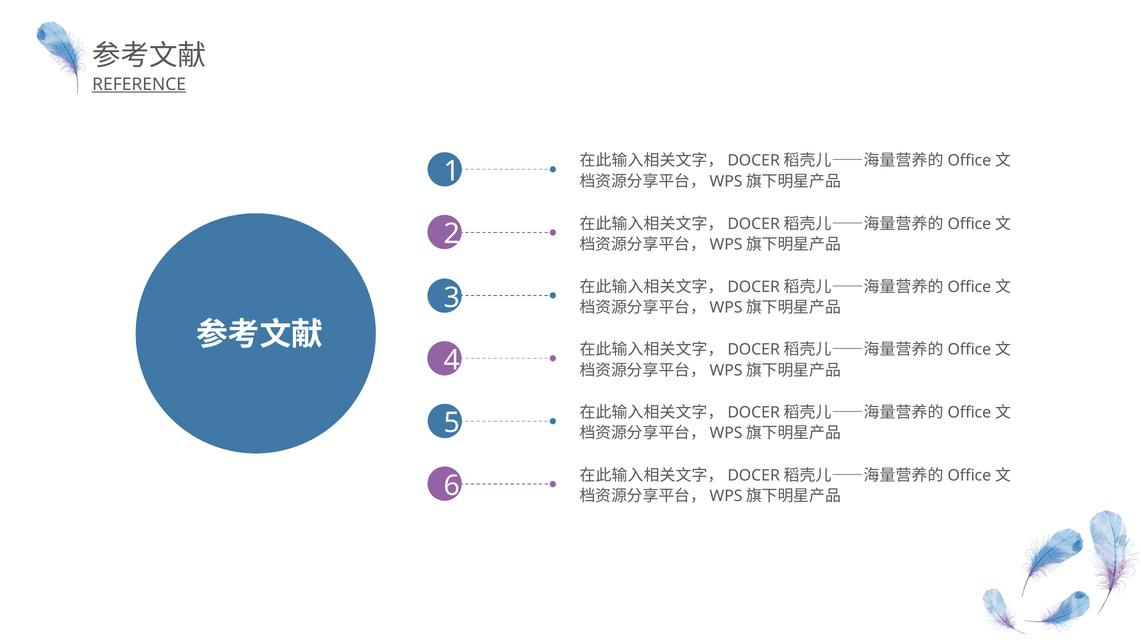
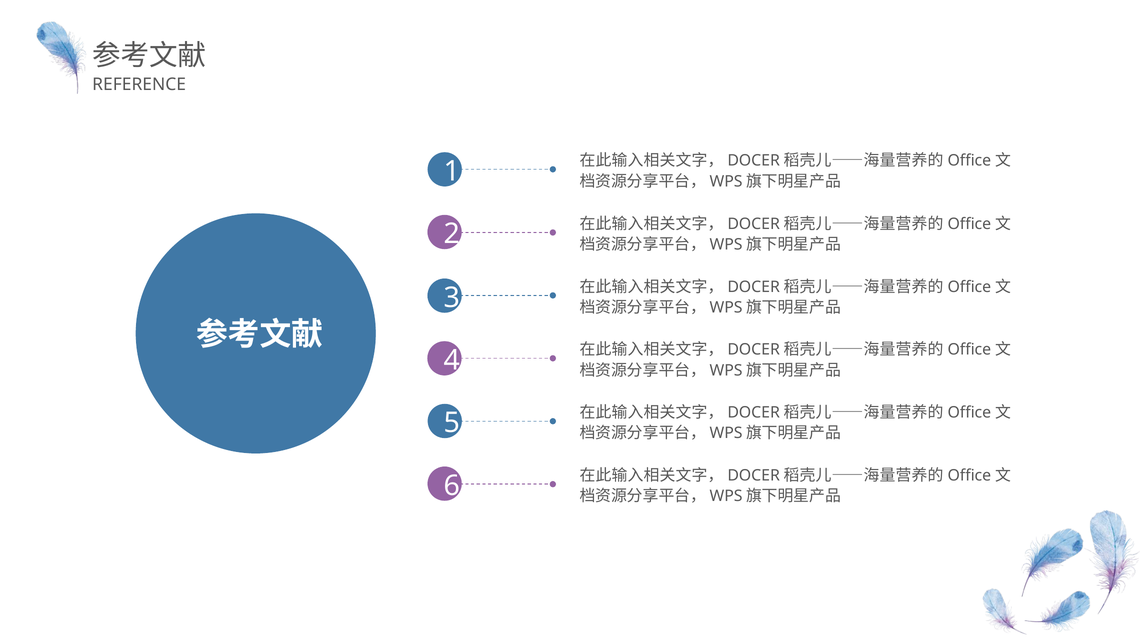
REFERENCE underline: present -> none (139, 85)
